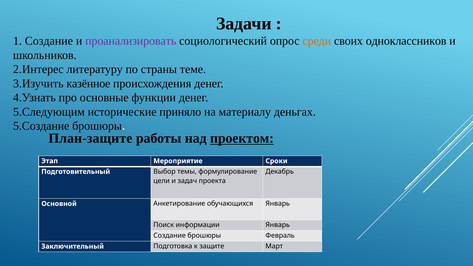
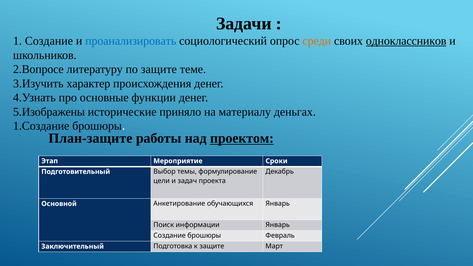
проанализировать colour: purple -> blue (131, 41)
одноклассников underline: none -> present (406, 41)
2.Интерес: 2.Интерес -> 2.Вопросе (38, 69)
по страны: страны -> защите (159, 69)
казённое: казённое -> характер (88, 84)
5.Следующим: 5.Следующим -> 5.Изображены (49, 112)
5.Создание: 5.Создание -> 1.Создание (41, 126)
